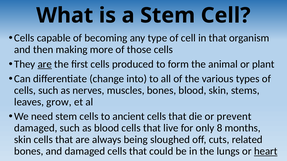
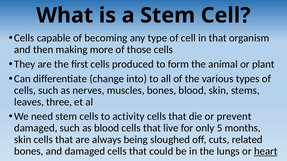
are underline: present -> none (45, 64)
grow: grow -> three (59, 102)
ancient: ancient -> activity (129, 117)
8: 8 -> 5 (220, 128)
